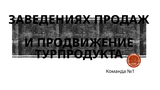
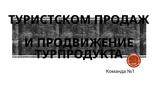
ЗАВЕДЕНИЯХ: ЗАВЕДЕНИЯХ -> ТУРИСТСКОМ (50, 20)
